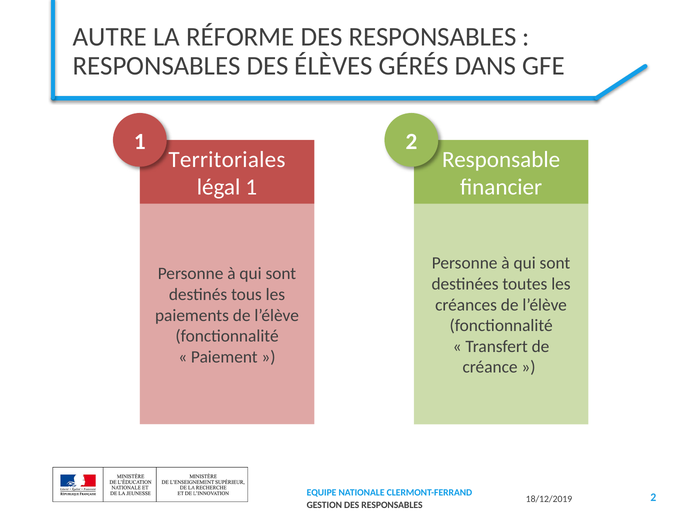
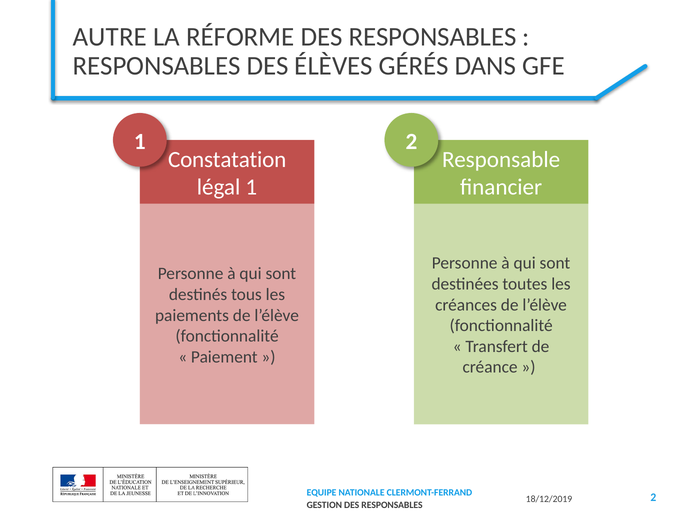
Territoriales: Territoriales -> Constatation (227, 160)
